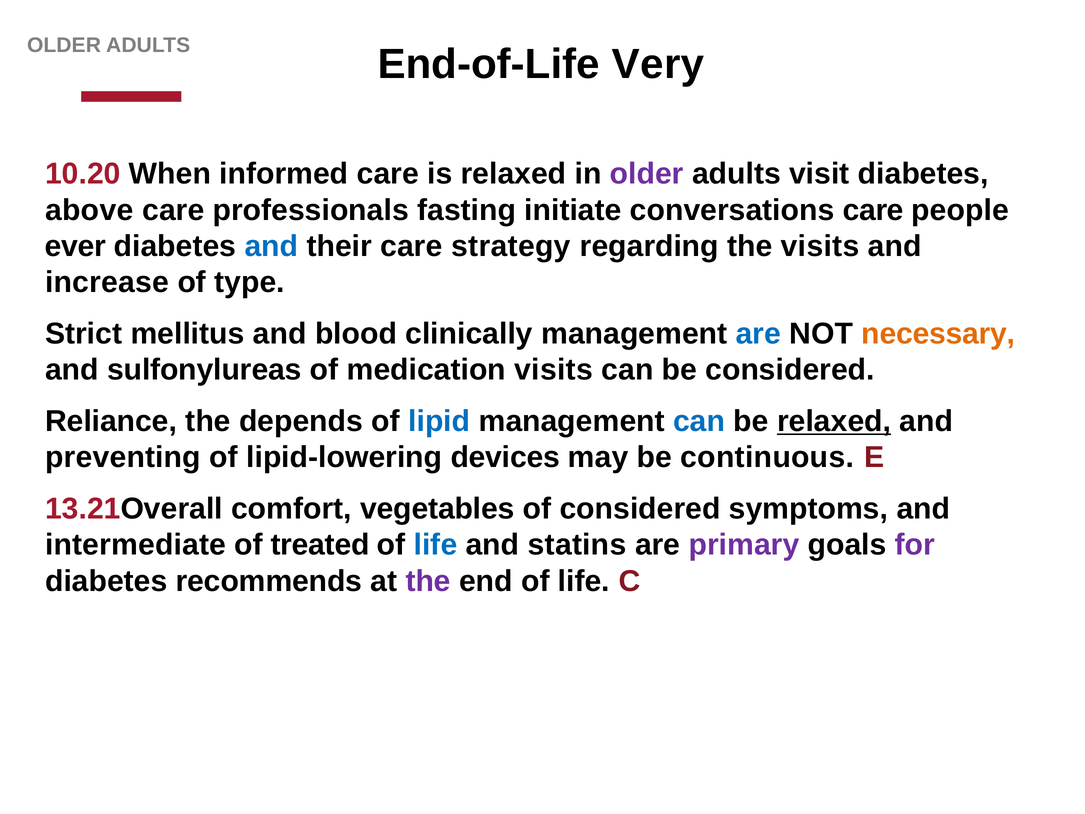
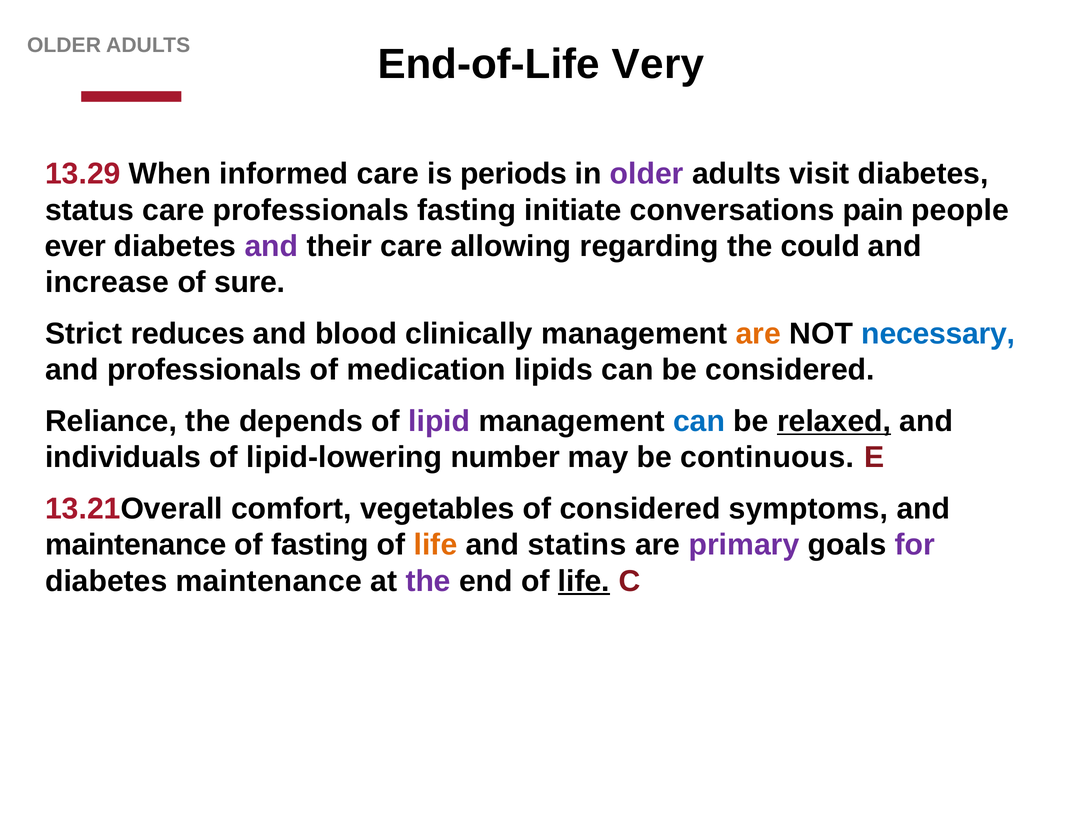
10.20: 10.20 -> 13.29 (83, 174)
is relaxed: relaxed -> periods (514, 174)
above: above -> status (90, 210)
conversations care: care -> pain (873, 210)
and colour: blue -> purple (271, 246)
strategy: strategy -> allowing (511, 246)
the visits: visits -> could (820, 246)
type: type -> sure (250, 282)
mellitus: mellitus -> reduces (188, 334)
are colour: blue -> orange (758, 334)
necessary colour: orange -> blue (938, 334)
and sulfonylureas: sulfonylureas -> professionals (204, 370)
medication visits: visits -> lipids (554, 370)
lipid colour: blue -> purple (439, 421)
preventing: preventing -> individuals (123, 457)
devices: devices -> number (505, 457)
intermediate: intermediate -> maintenance (136, 545)
of treated: treated -> fasting (320, 545)
life colour: blue -> orange (436, 545)
diabetes recommends: recommends -> maintenance (269, 581)
life underline: none -> present (584, 581)
